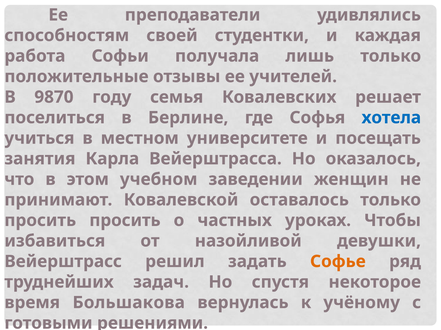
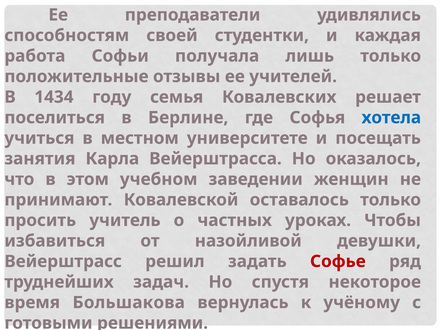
9870: 9870 -> 1434 (54, 97)
просить просить: просить -> учитель (125, 221)
Софье colour: orange -> red (338, 262)
